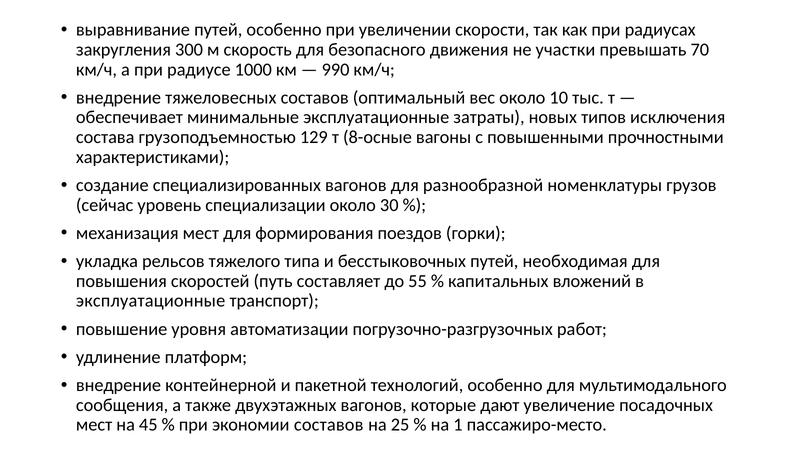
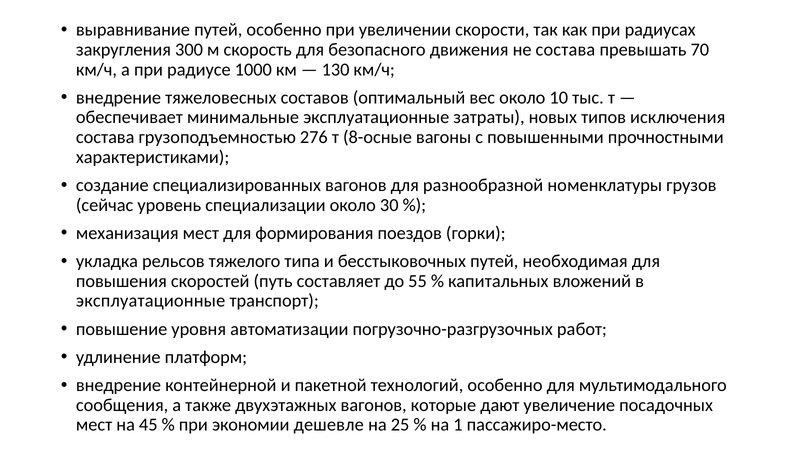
не участки: участки -> состава (565, 50)
990: 990 -> 130 (336, 70)
129: 129 -> 276 (314, 137)
экономии составов: составов -> дешевле (329, 425)
